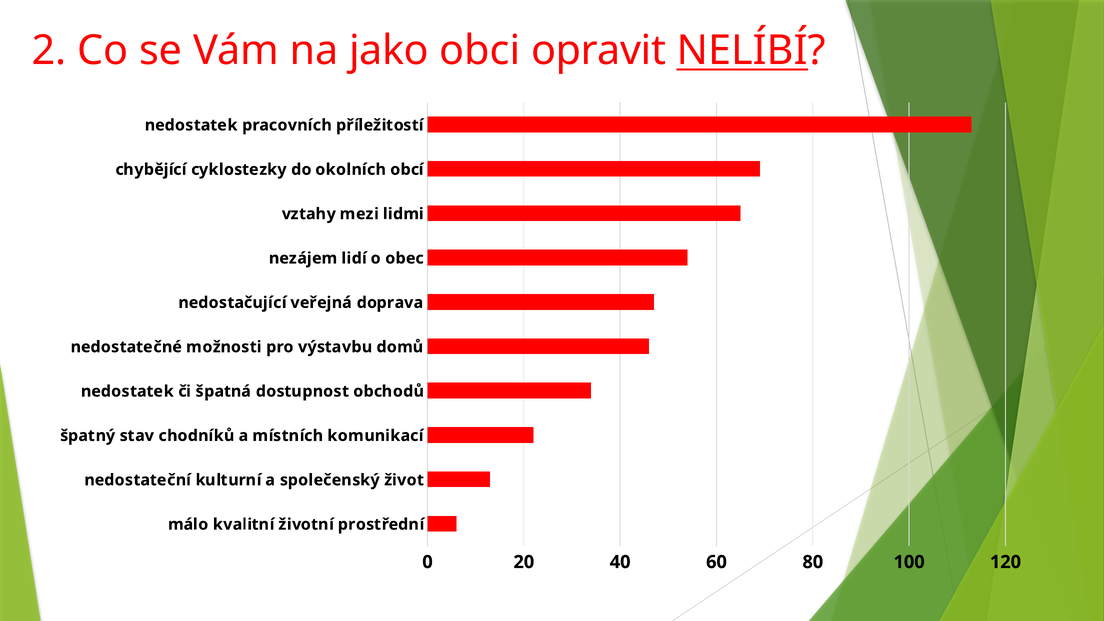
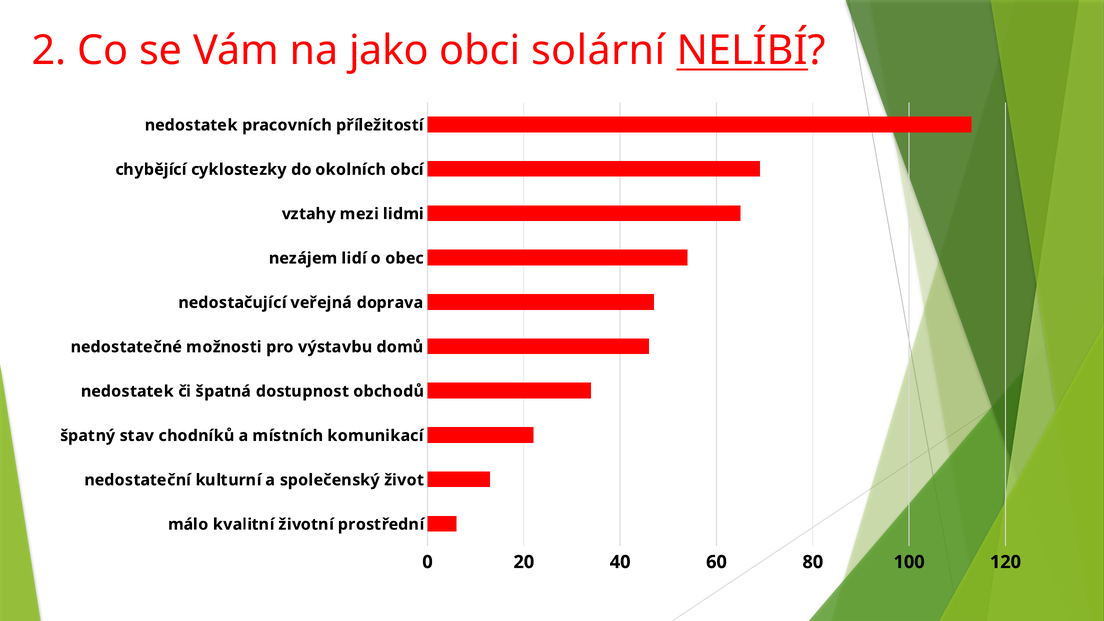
opravit: opravit -> solární (598, 50)
